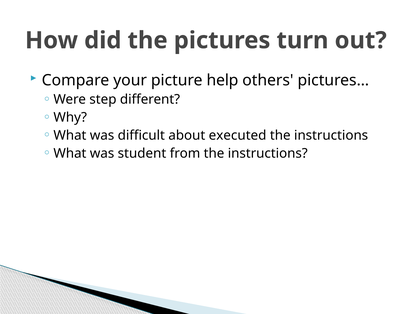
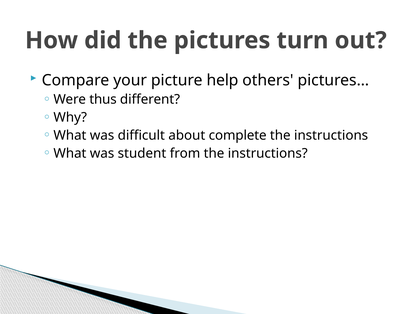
step: step -> thus (103, 99)
executed: executed -> complete (238, 135)
